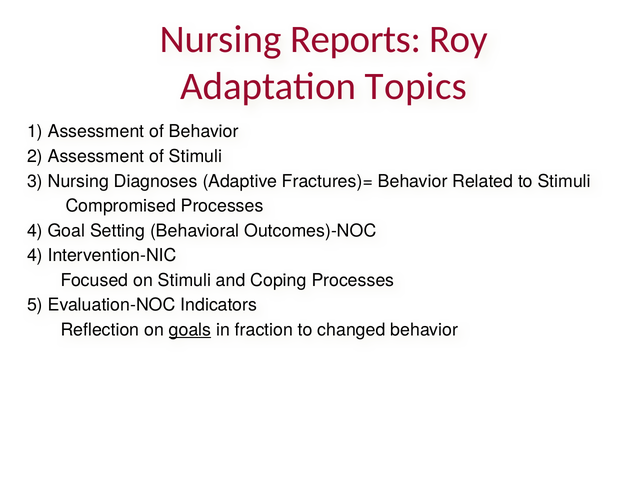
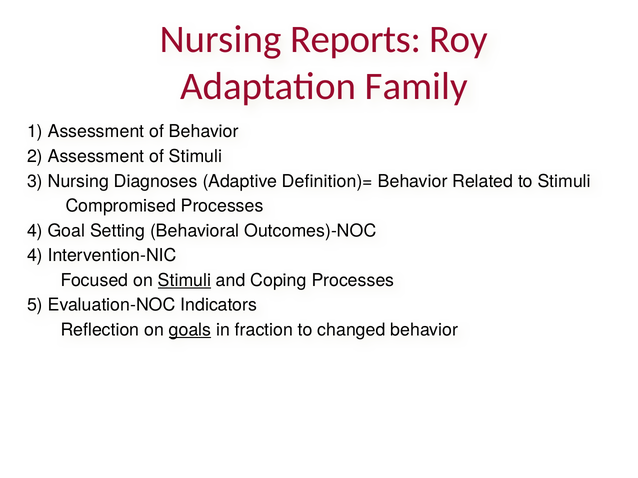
Topics: Topics -> Family (416, 86)
Fractures)=: Fractures)= -> Definition)= (327, 181)
Stimuli underline: none -> present (184, 281)
